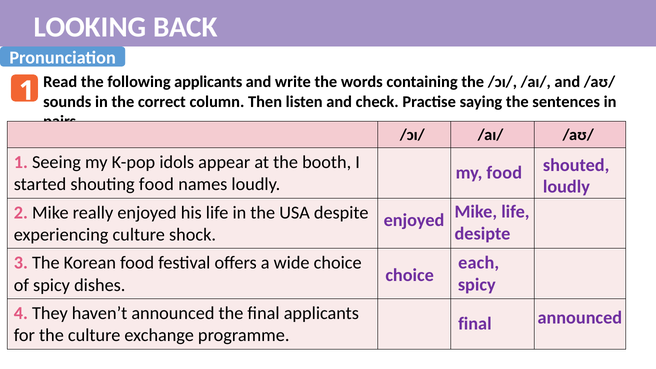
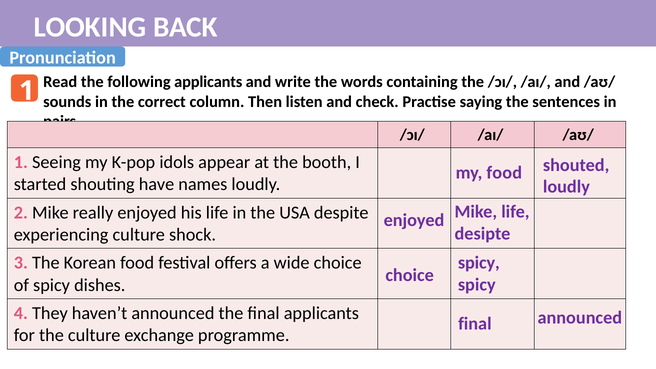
shouting food: food -> have (157, 184)
each: each -> spicy (479, 263)
